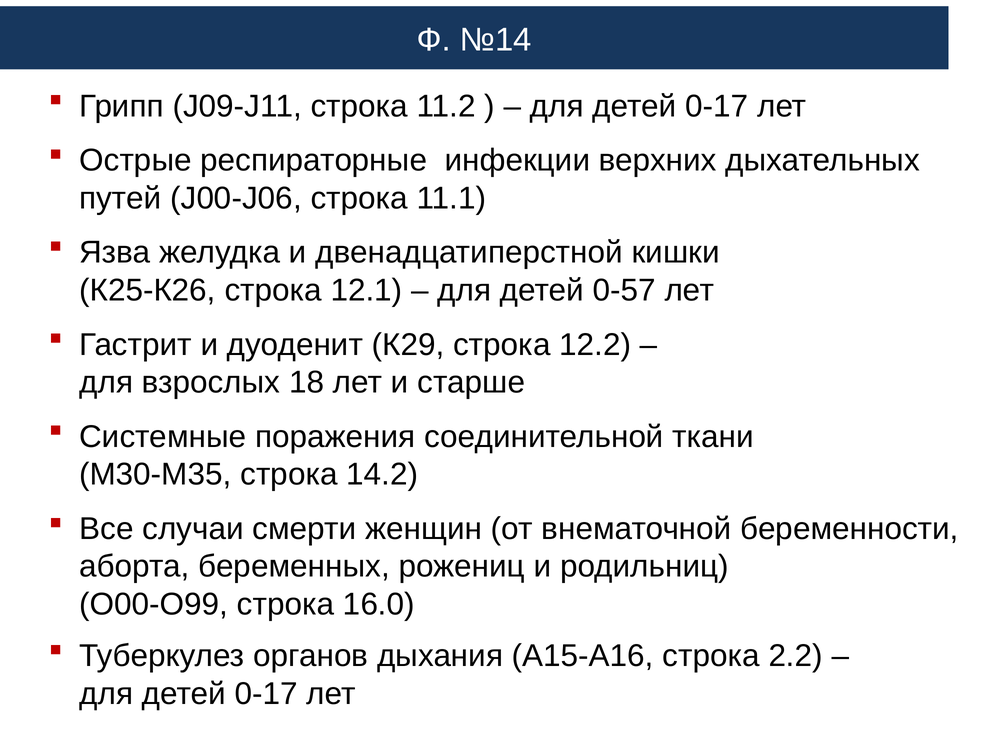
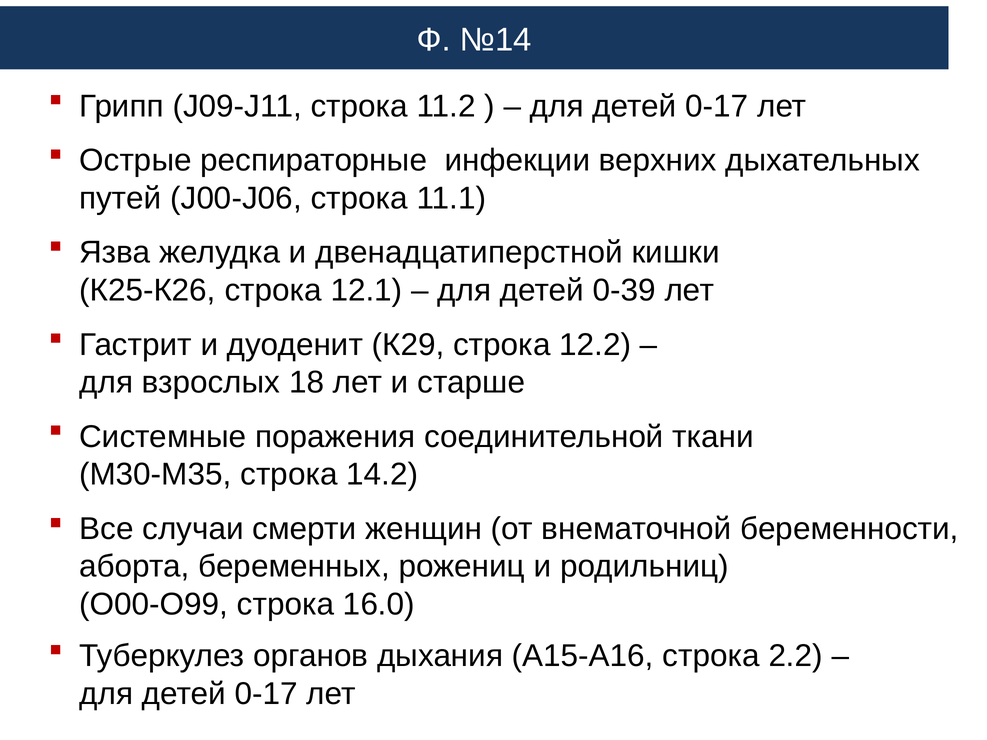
0-57: 0-57 -> 0-39 (624, 290)
